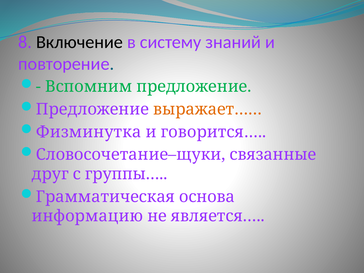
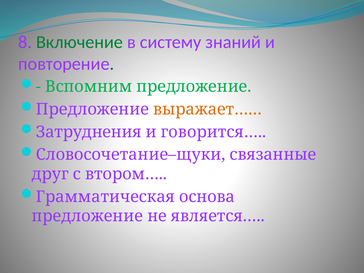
Включение colour: black -> green (80, 42)
Физминутка: Физминутка -> Затруднения (89, 132)
группы…: группы… -> втором… (126, 174)
информацию: информацию -> предложение (87, 216)
